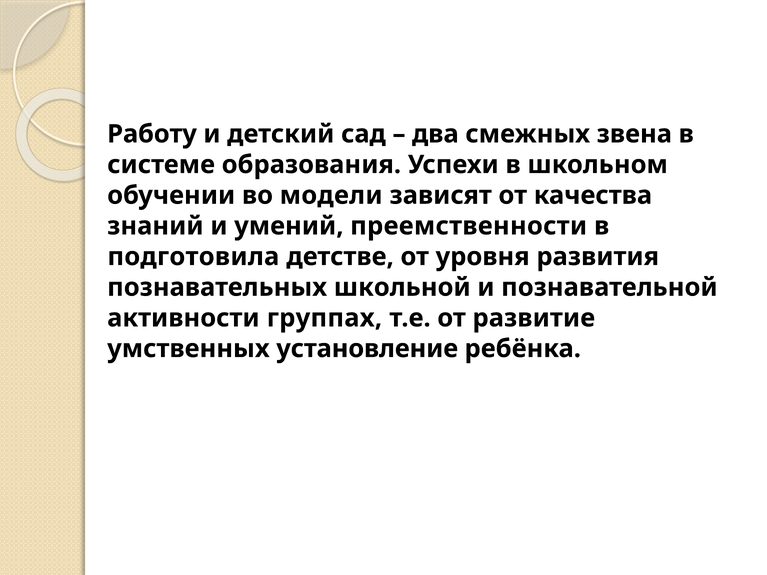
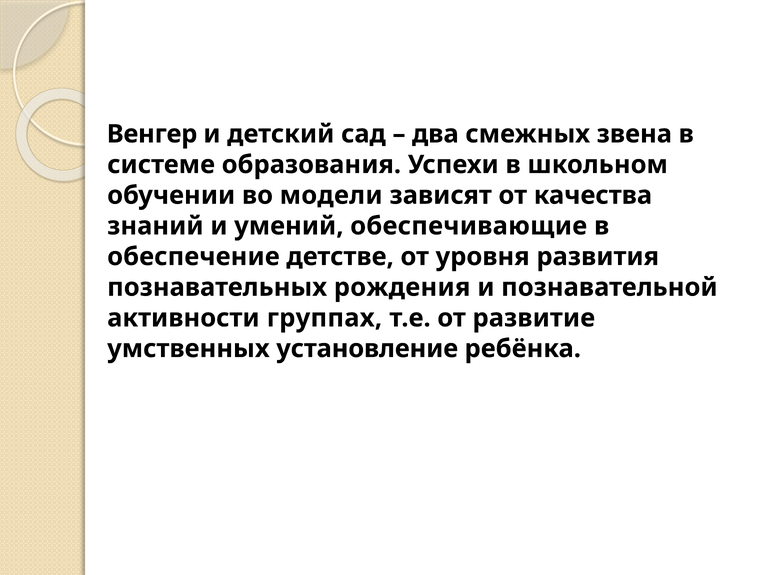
Работу: Работу -> Венгер (152, 134)
преемственности: преемственности -> обеспечивающие (469, 226)
подготовила: подготовила -> обеспечение (193, 257)
школьной: школьной -> рождения (402, 287)
